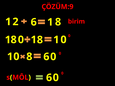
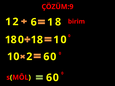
8: 8 -> 2 (29, 57)
